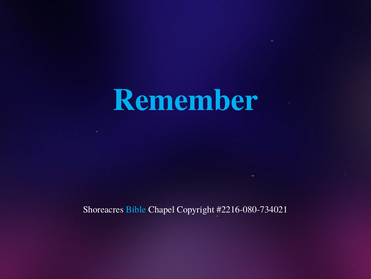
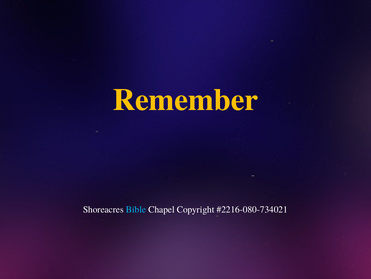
Remember colour: light blue -> yellow (186, 100)
